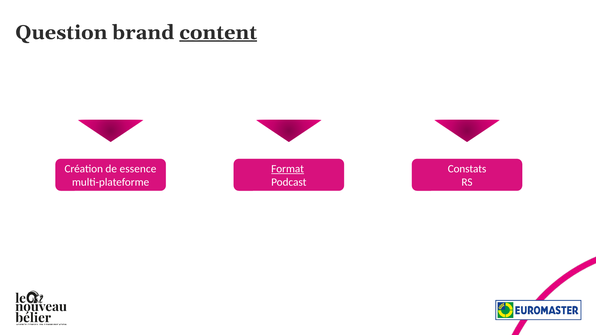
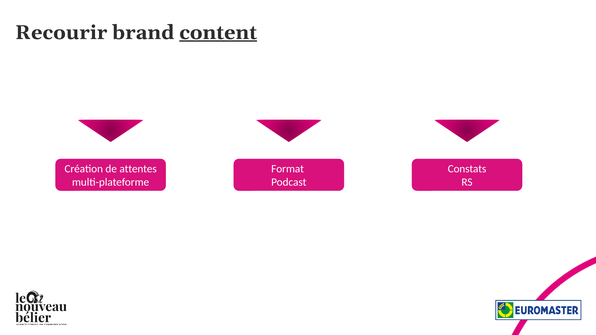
Question: Question -> Recourir (61, 33)
essence: essence -> attentes (138, 169)
Format underline: present -> none (288, 169)
